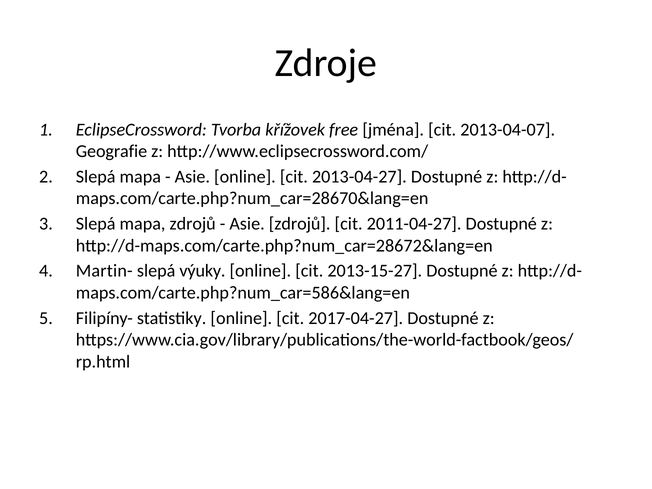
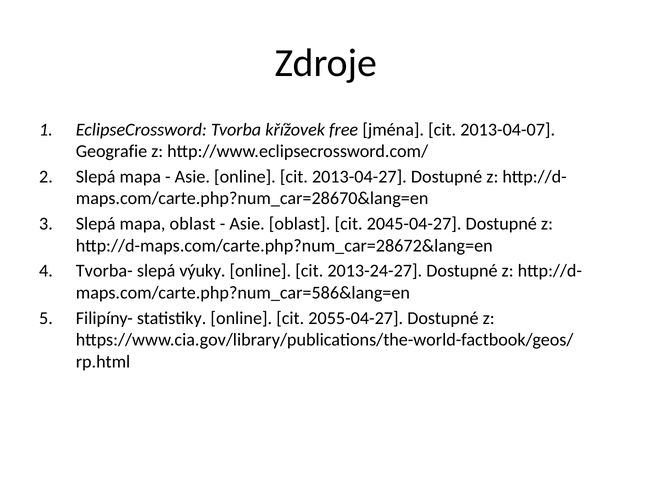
mapa zdrojů: zdrojů -> oblast (193, 224)
Asie zdrojů: zdrojů -> oblast (300, 224)
2011-04-27: 2011-04-27 -> 2045-04-27 (414, 224)
Martin-: Martin- -> Tvorba- (104, 271)
2013-15-27: 2013-15-27 -> 2013-24-27 (375, 271)
2017-04-27: 2017-04-27 -> 2055-04-27 (356, 318)
